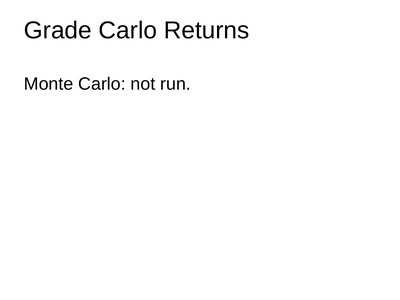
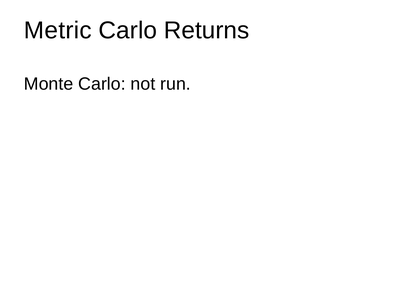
Grade: Grade -> Metric (58, 30)
